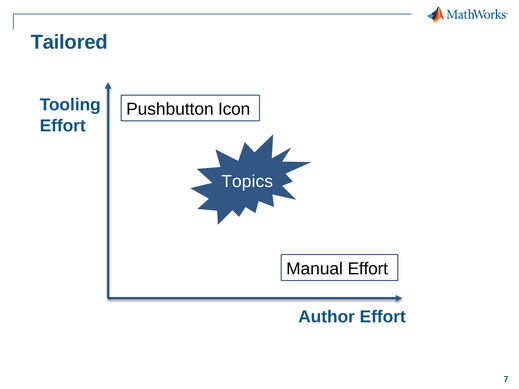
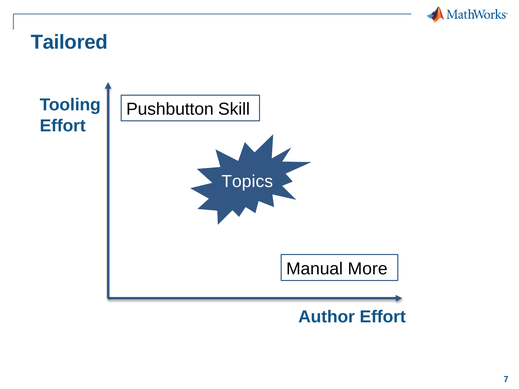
Icon: Icon -> Skill (234, 109)
Manual Effort: Effort -> More (368, 269)
